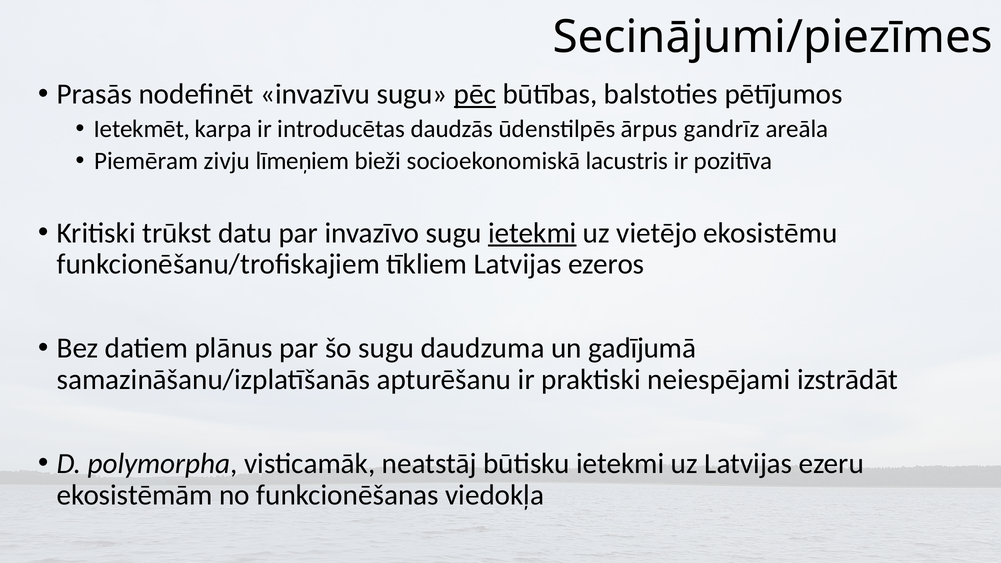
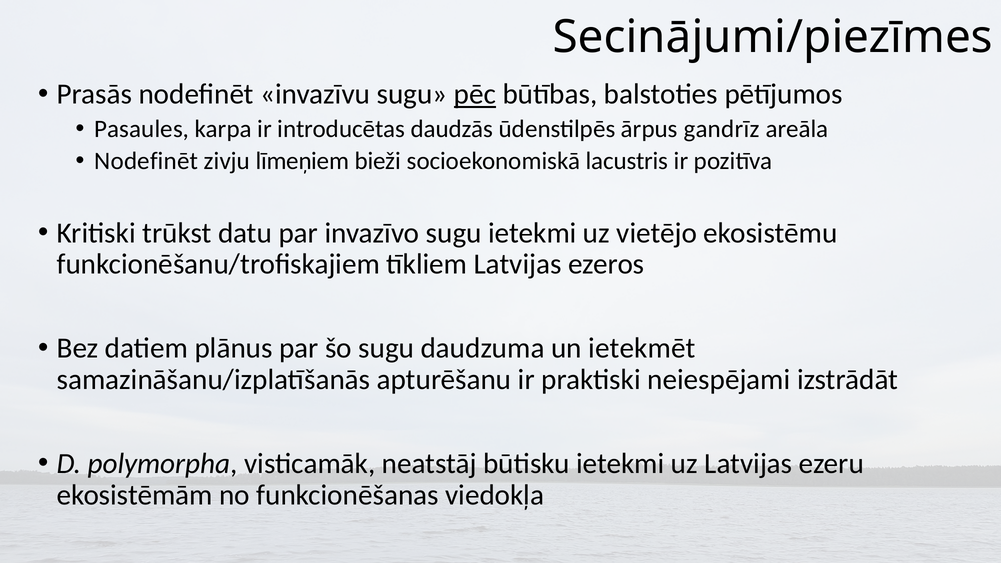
Ietekmēt: Ietekmēt -> Pasaules (142, 129)
Piemēram: Piemēram -> Nodefinēt (146, 161)
ietekmi underline: present -> none (532, 233)
gadījumā: gadījumā -> ietekmēt (642, 348)
